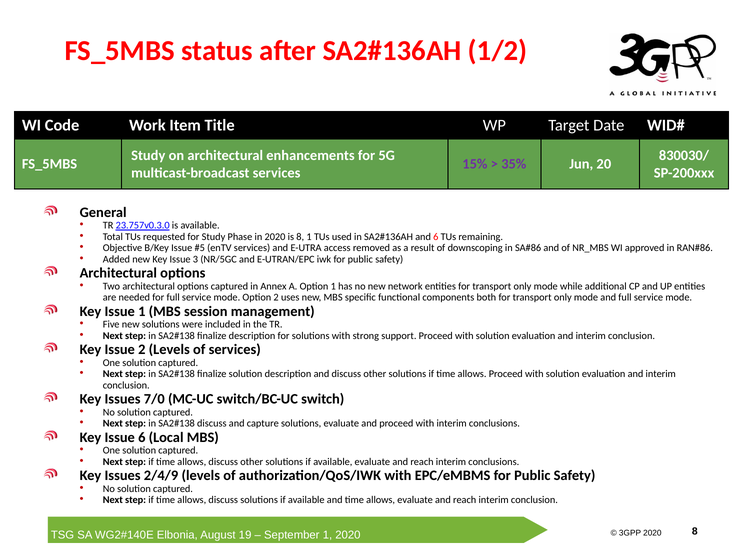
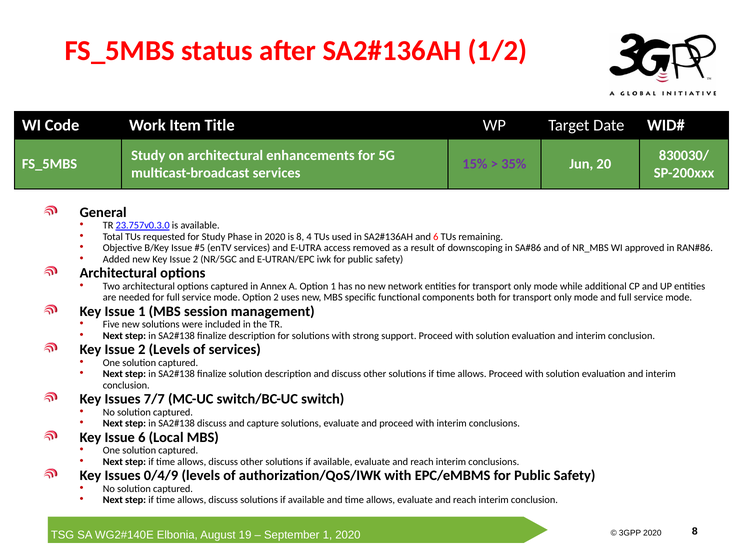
8 1: 1 -> 4 (309, 237)
new Key Issue 3: 3 -> 2 (195, 259)
7/0: 7/0 -> 7/7 (154, 399)
2/4/9: 2/4/9 -> 0/4/9 (161, 475)
